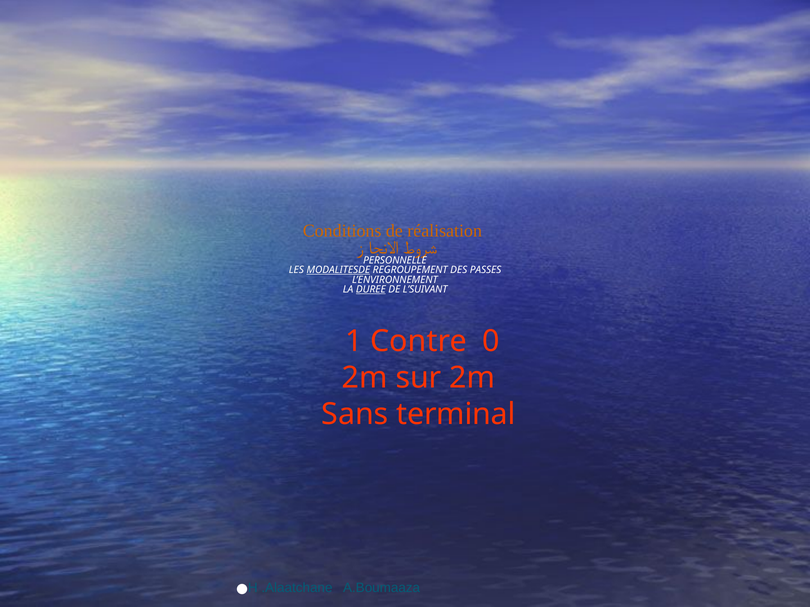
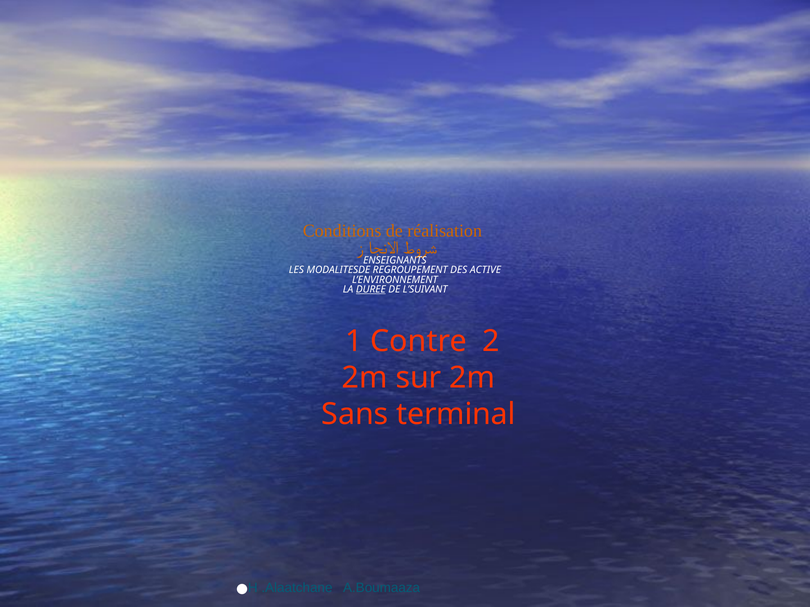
PERSONNELLE: PERSONNELLE -> ENSEIGNANTS (395, 261)
MODALITESDE underline: present -> none (338, 270)
PASSES: PASSES -> ACTIVE (485, 270)
0: 0 -> 2 (491, 342)
